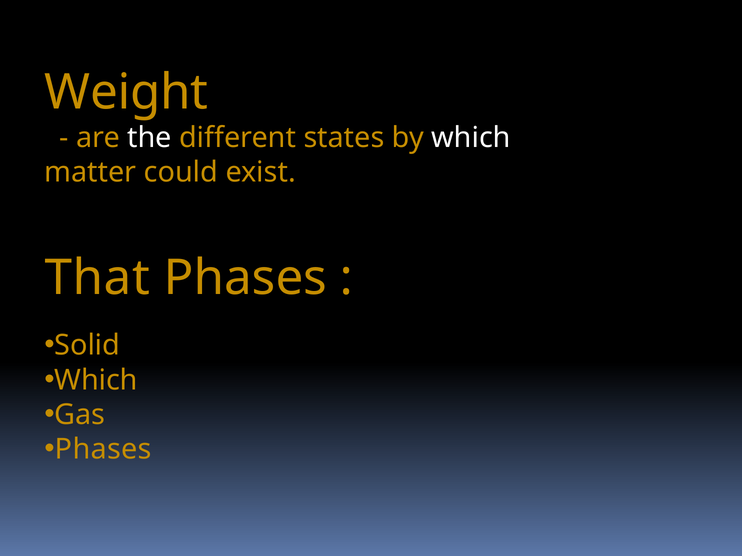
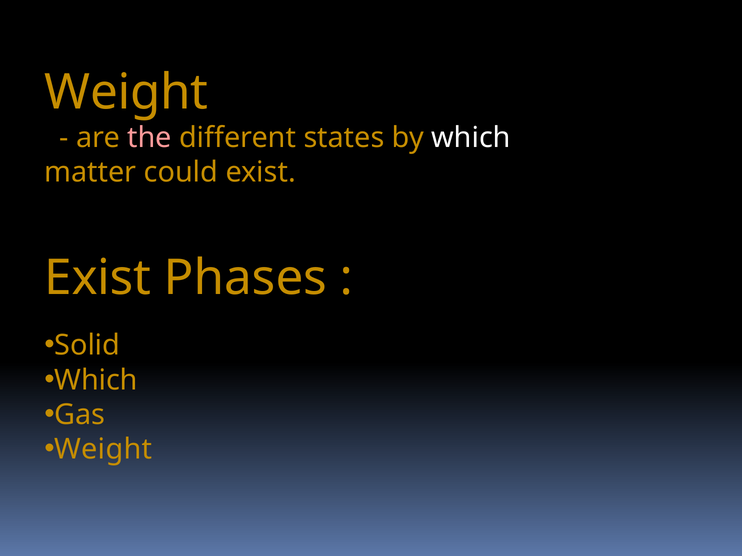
the colour: white -> pink (149, 138)
That: That -> Exist (98, 278)
Phases: Phases -> Weight (103, 450)
